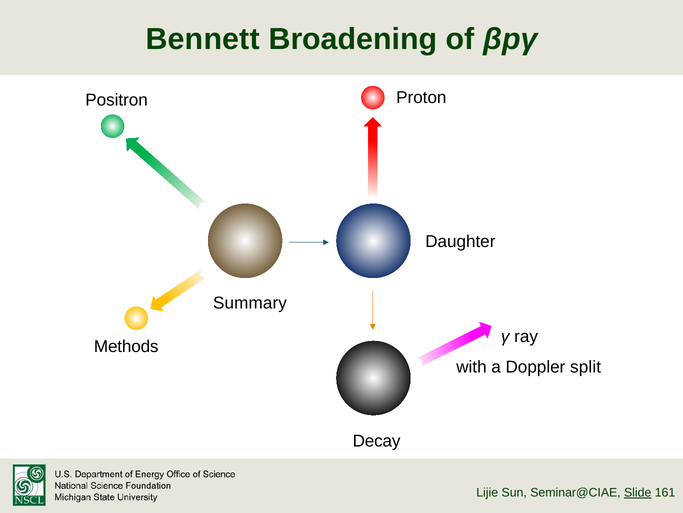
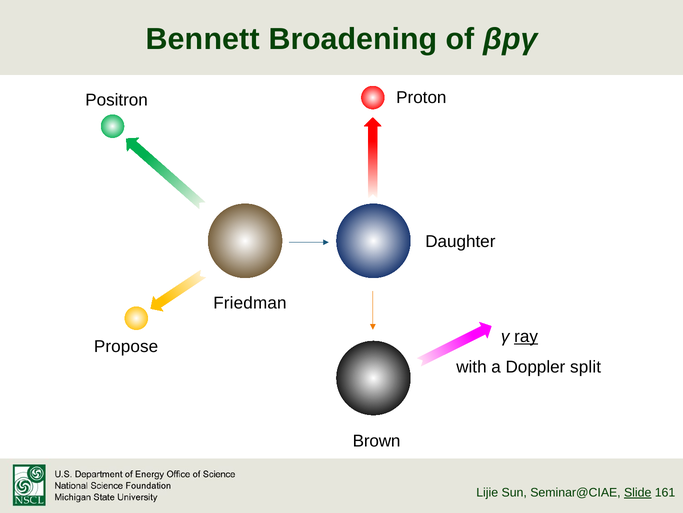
Summary: Summary -> Friedman (250, 303)
ray underline: none -> present (526, 336)
Methods: Methods -> Propose (126, 346)
Decay: Decay -> Brown (377, 441)
